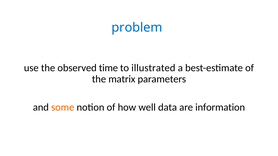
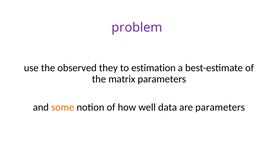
problem colour: blue -> purple (137, 28)
time: time -> they (108, 68)
illustrated: illustrated -> estimation (153, 68)
are information: information -> parameters (220, 108)
